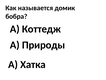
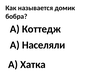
Природы: Природы -> Населяли (44, 45)
